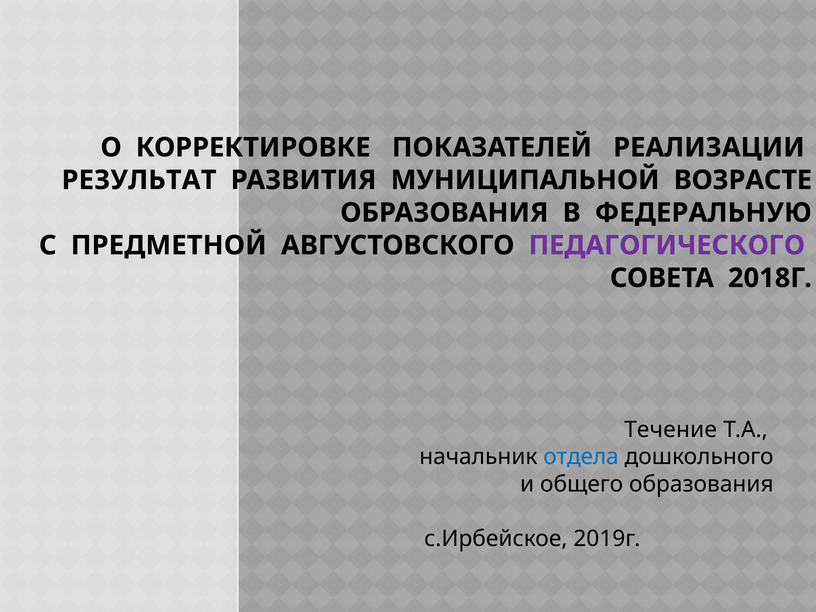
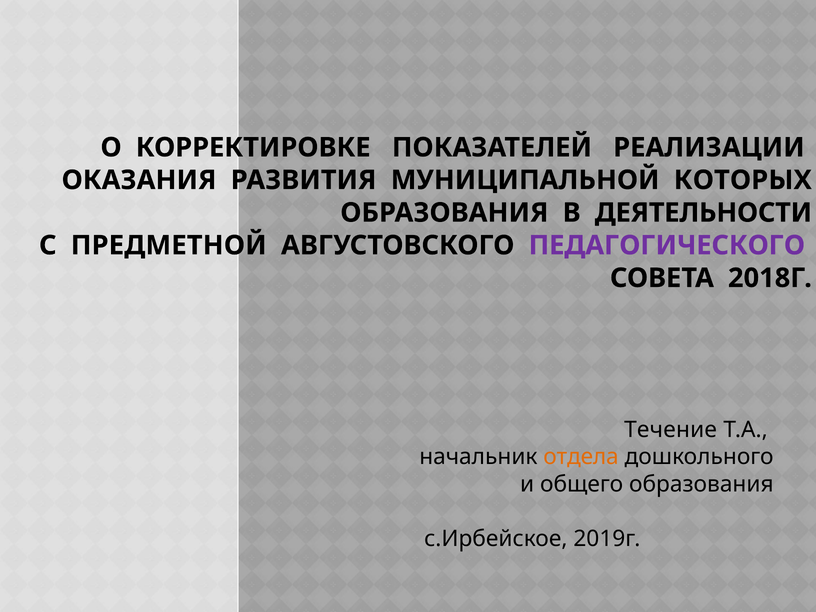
РЕЗУЛЬТАТ: РЕЗУЛЬТАТ -> ОКАЗАНИЯ (139, 180)
ВОЗРАСТЕ: ВОЗРАСТЕ -> КОТОРЫХ (743, 180)
ФЕДЕРАЛЬНУЮ: ФЕДЕРАЛЬНУЮ -> ДЕЯТЕЛЬНОСТИ (703, 213)
отдела colour: blue -> orange (581, 457)
